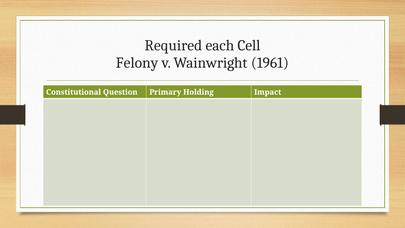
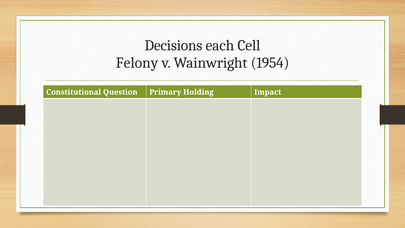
Required: Required -> Decisions (173, 45)
1961: 1961 -> 1954 (270, 63)
